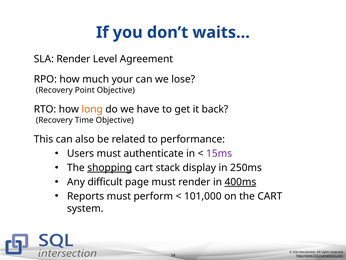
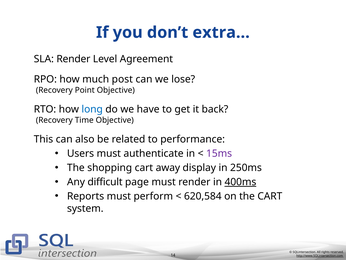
waits…: waits… -> extra… (221, 32)
your: your -> post (122, 79)
long colour: orange -> blue (92, 109)
shopping underline: present -> none (110, 167)
stack: stack -> away (168, 167)
101,000: 101,000 -> 620,584 (203, 196)
